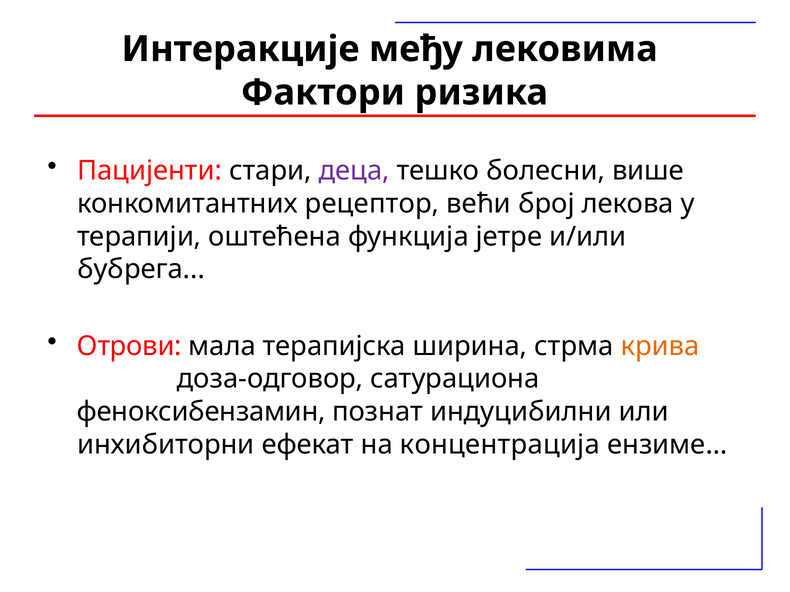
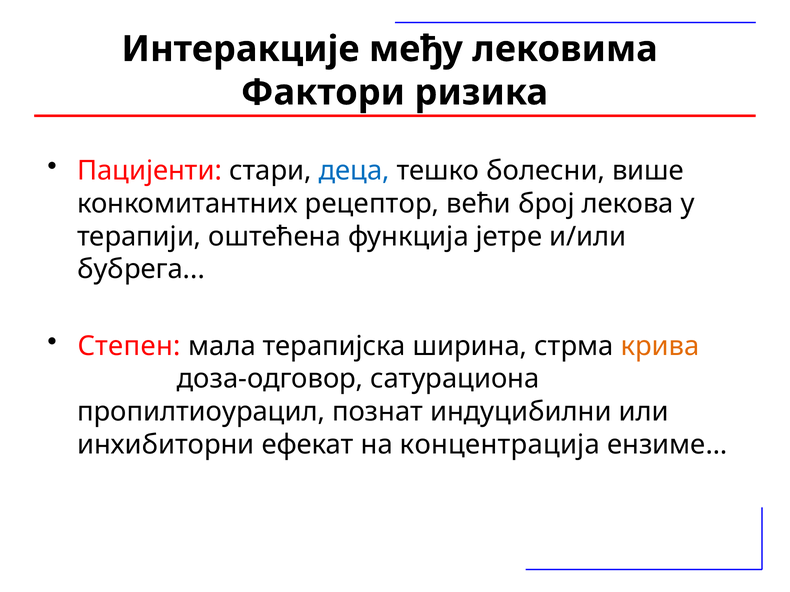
деца colour: purple -> blue (354, 171)
Отрови: Отрови -> Степен (129, 346)
феноксибензамин: феноксибензамин -> пропилтиоурацил (201, 412)
